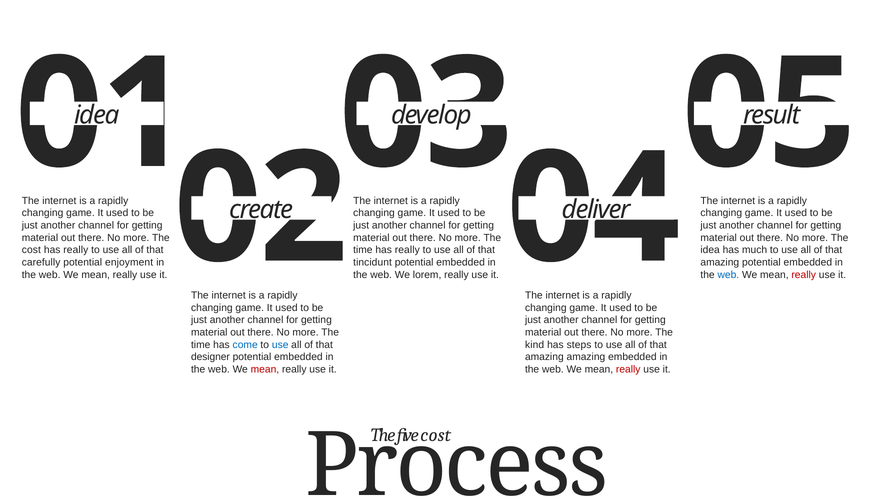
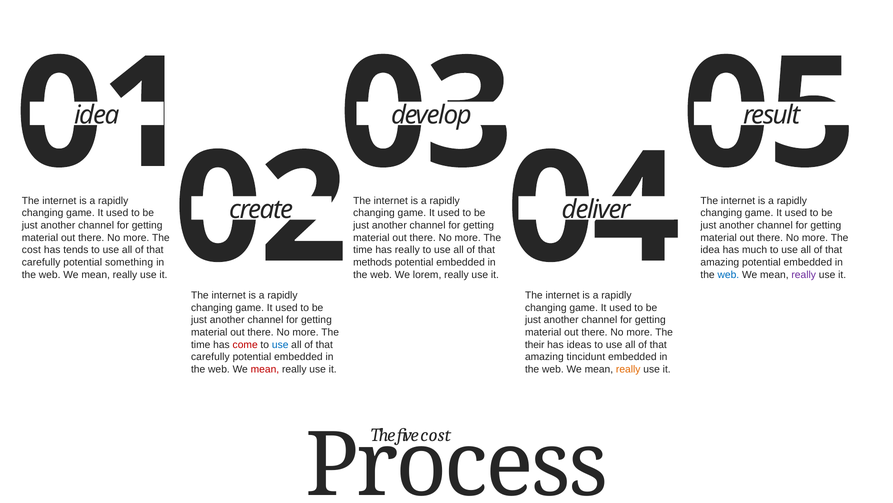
really: really -> tends (76, 250)
enjoyment: enjoyment -> something (129, 262)
tincidunt: tincidunt -> methods (373, 262)
really colour: red -> purple (804, 274)
come colour: blue -> red (245, 344)
kind: kind -> their (535, 344)
steps: steps -> ideas (579, 344)
designer: designer -> carefully (210, 356)
amazing amazing: amazing -> tincidunt (586, 356)
really colour: red -> orange (628, 369)
